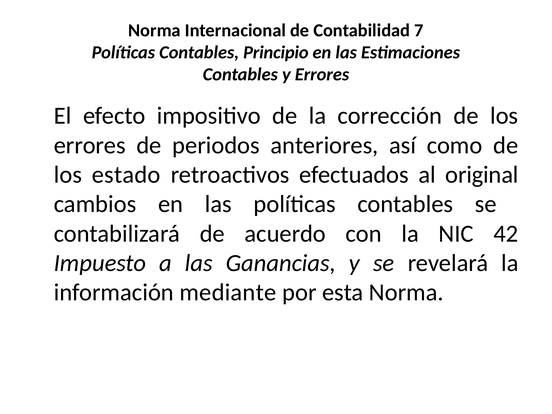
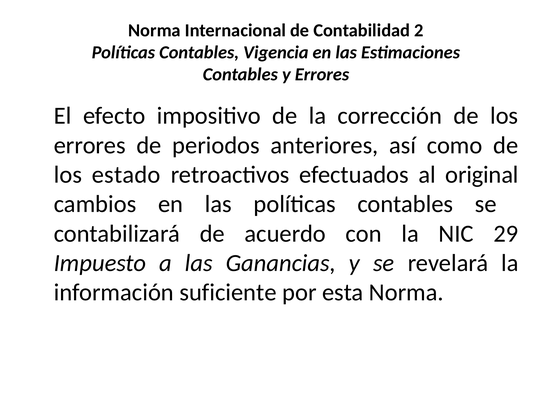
7: 7 -> 2 (419, 30)
Principio: Principio -> Vigencia (276, 52)
42: 42 -> 29 (506, 234)
mediante: mediante -> suficiente (228, 292)
